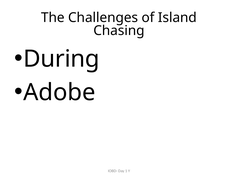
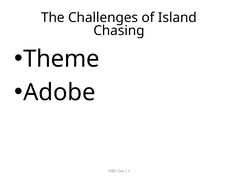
During: During -> Theme (61, 59)
